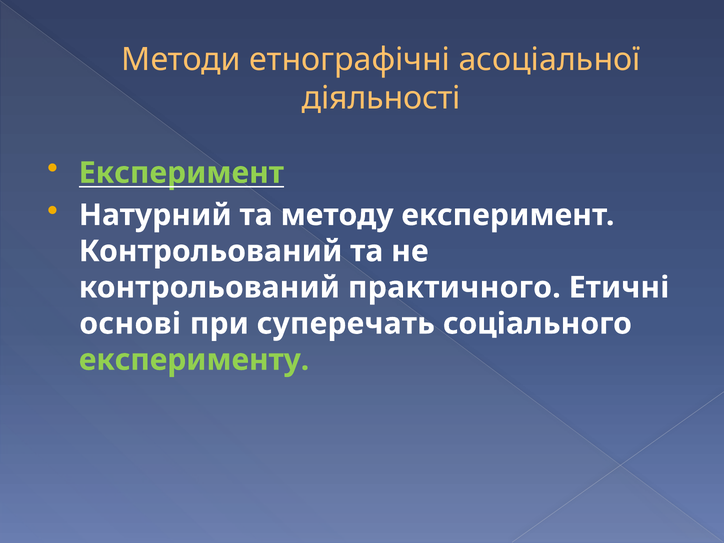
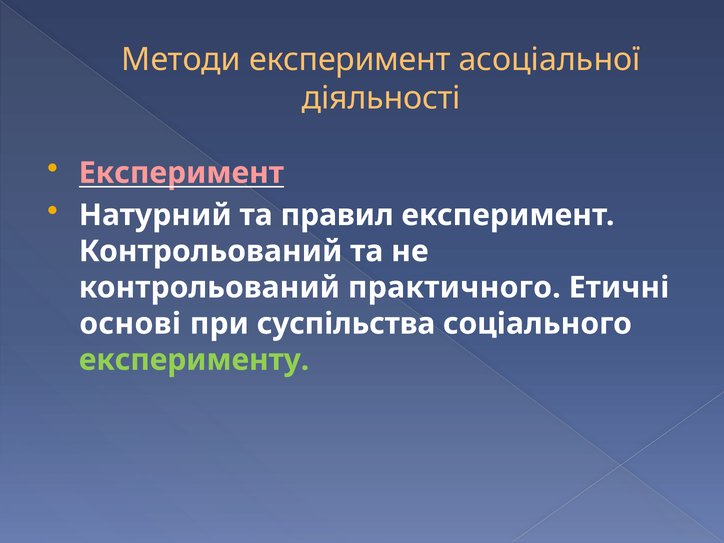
Методи етнографічні: етнографічні -> експеримент (350, 59)
Експеримент colour: light green -> pink (181, 173)
методу: методу -> правил (337, 215)
суперечать: суперечать -> суспільства (346, 324)
